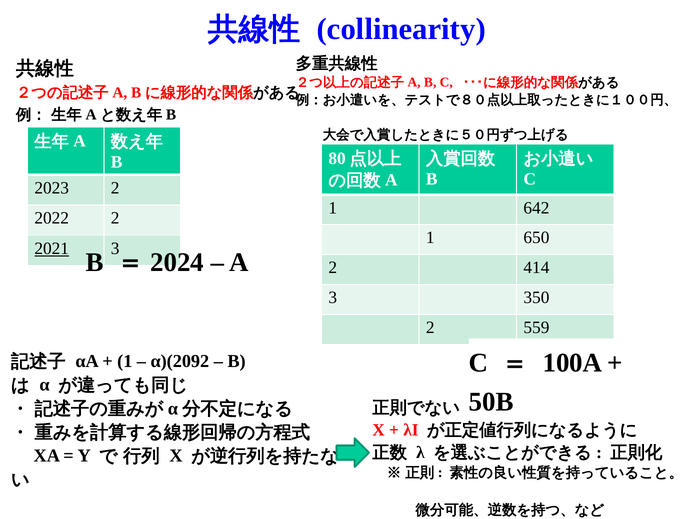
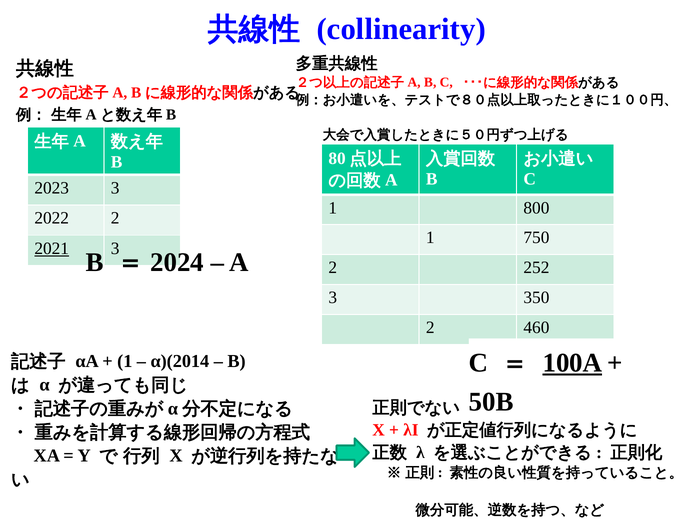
2023 2: 2 -> 3 (115, 188)
642: 642 -> 800 (536, 208)
650: 650 -> 750 (536, 238)
414: 414 -> 252 (536, 268)
559: 559 -> 460 (536, 328)
100A underline: none -> present (572, 363)
α)(2092: α)(2092 -> α)(2014 (180, 361)
